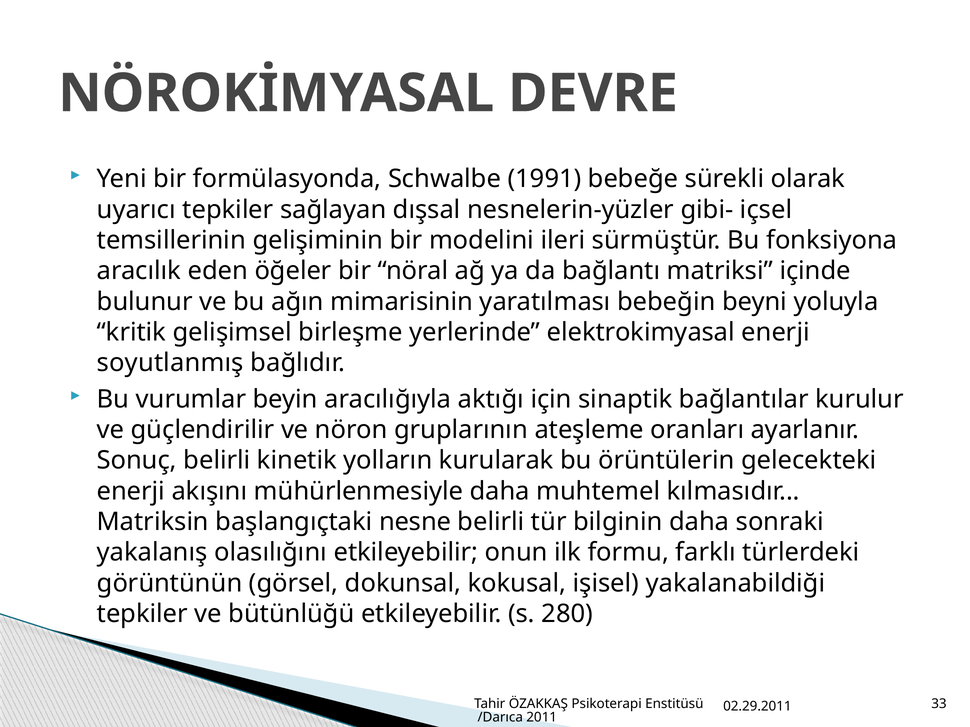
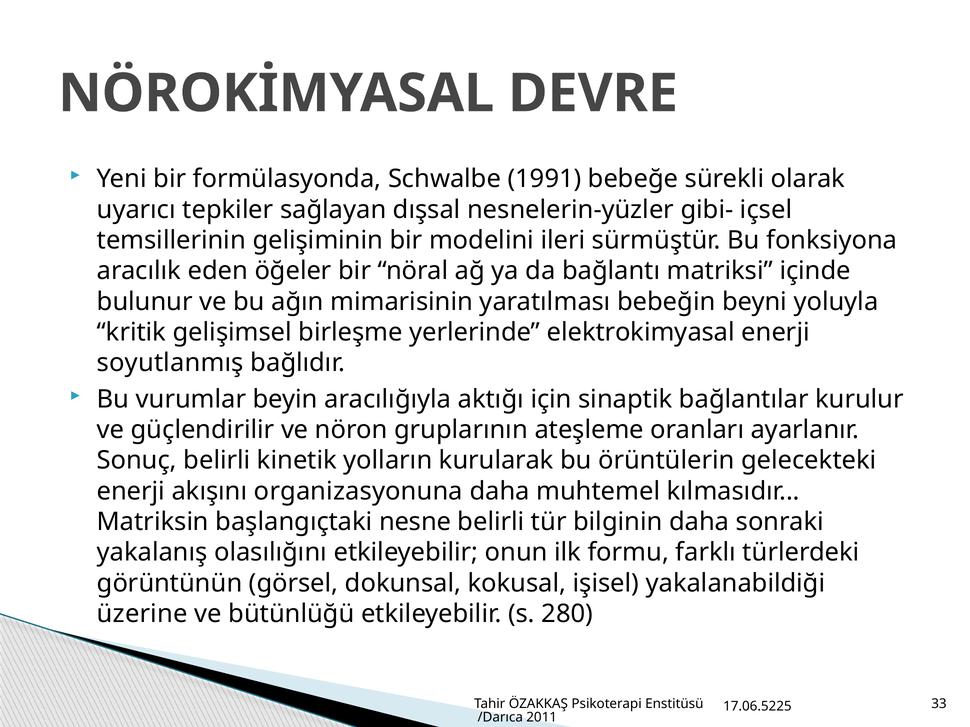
mühürlenmesiyle: mühürlenmesiyle -> organizasyonuna (358, 491)
tepkiler: tepkiler -> üzerine (142, 614)
02.29.2011: 02.29.2011 -> 17.06.5225 (757, 707)
